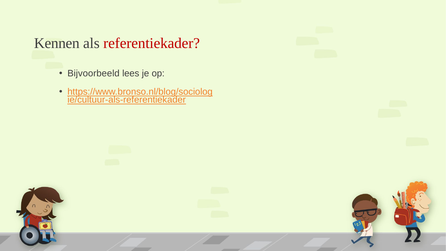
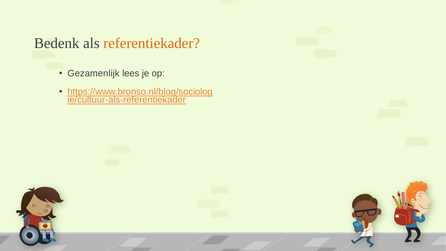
Kennen: Kennen -> Bedenk (57, 43)
referentiekader colour: red -> orange (152, 43)
Bijvoorbeeld: Bijvoorbeeld -> Gezamenlijk (94, 73)
